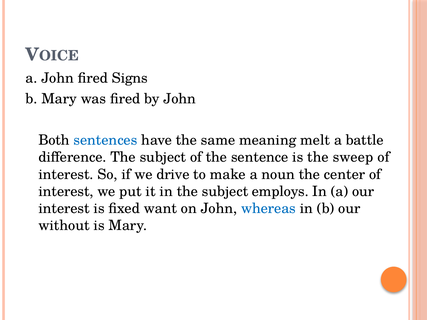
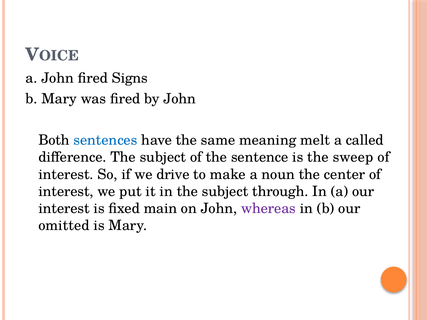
battle: battle -> called (365, 140)
employs: employs -> through (280, 192)
want: want -> main (160, 209)
whereas colour: blue -> purple (268, 209)
without: without -> omitted (64, 226)
